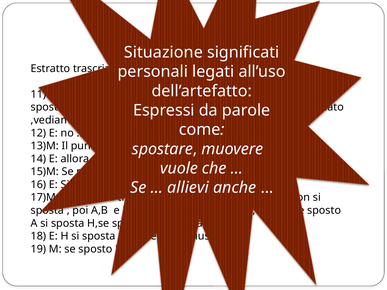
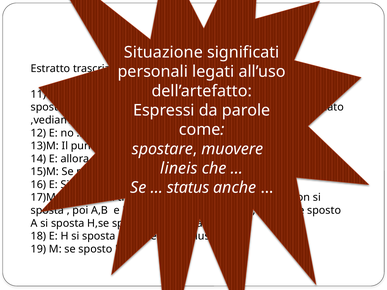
vuole: vuole -> lineis (179, 168)
allievi: allievi -> status (188, 188)
